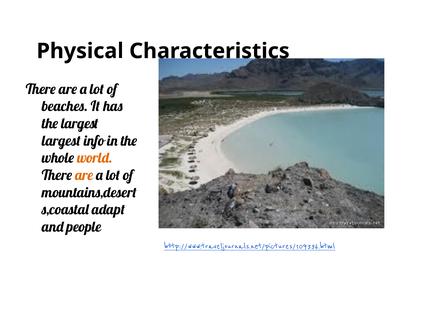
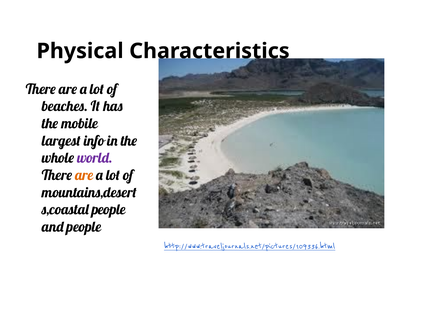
the largest: largest -> mobile (80, 124)
world colour: orange -> purple (95, 158)
adapt: adapt -> people (109, 210)
